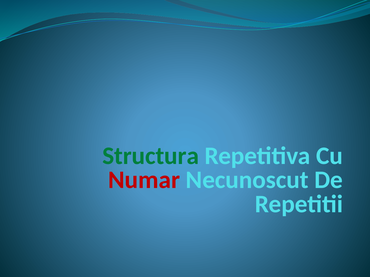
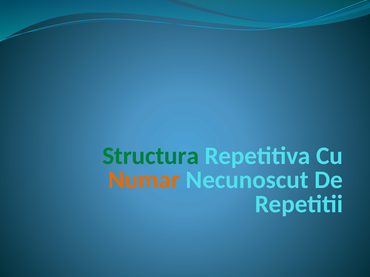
Numar colour: red -> orange (144, 180)
